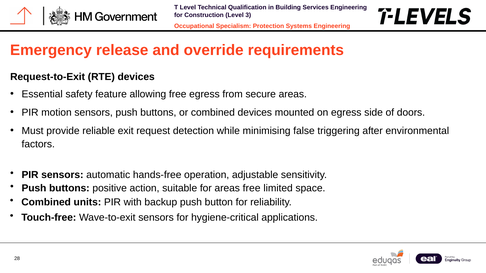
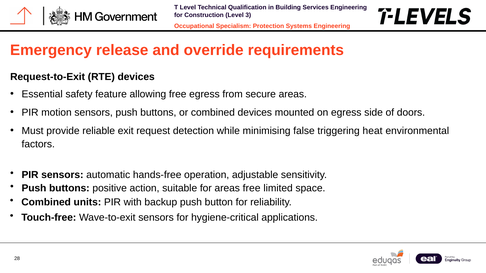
after: after -> heat (373, 131)
